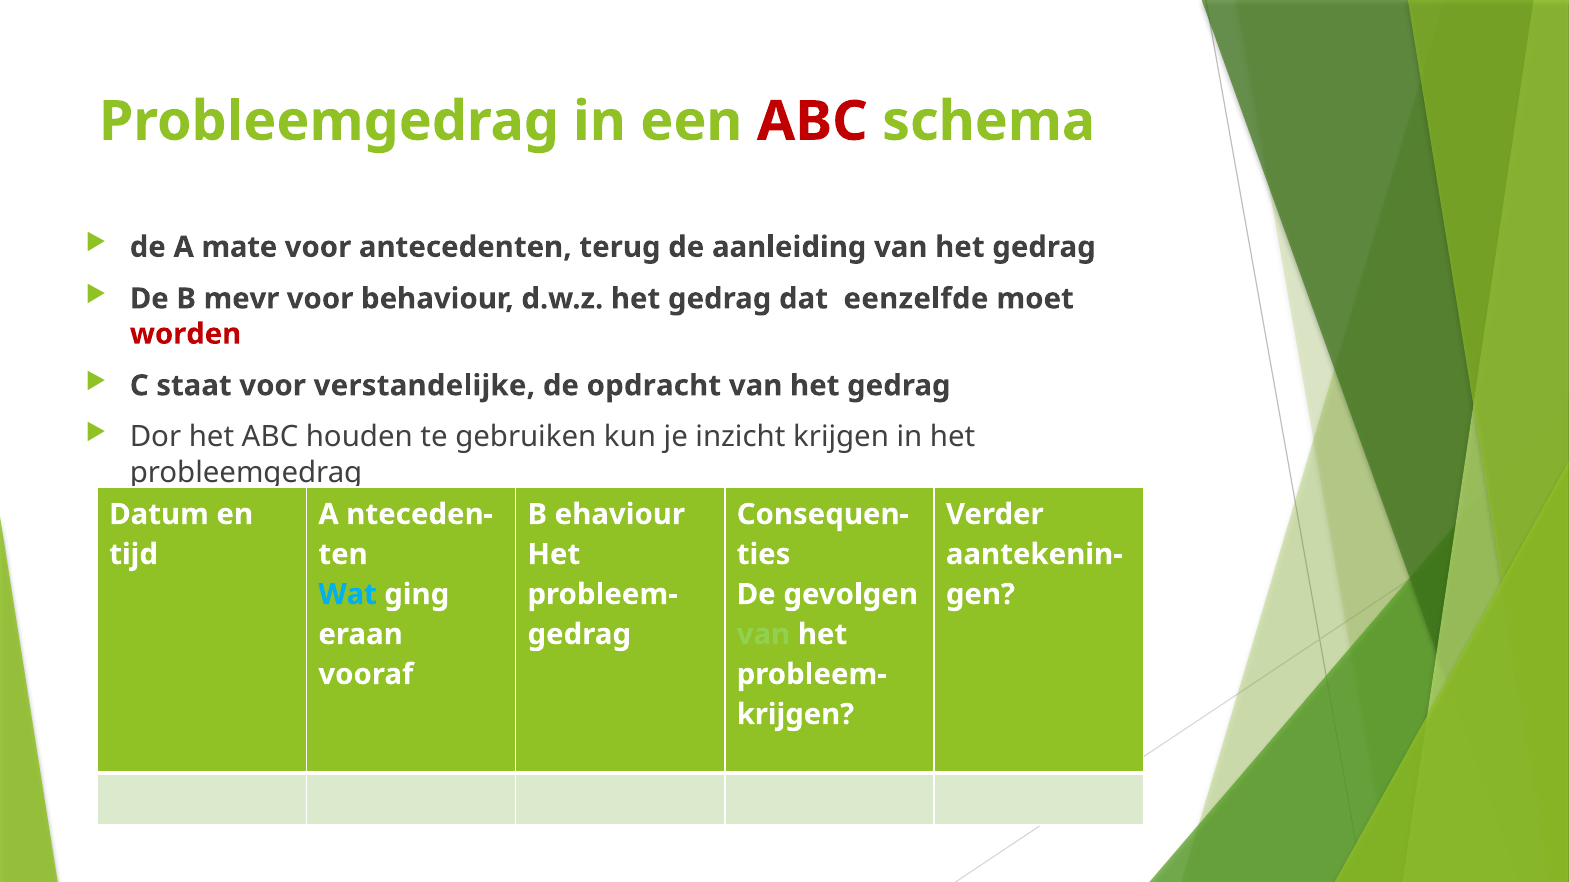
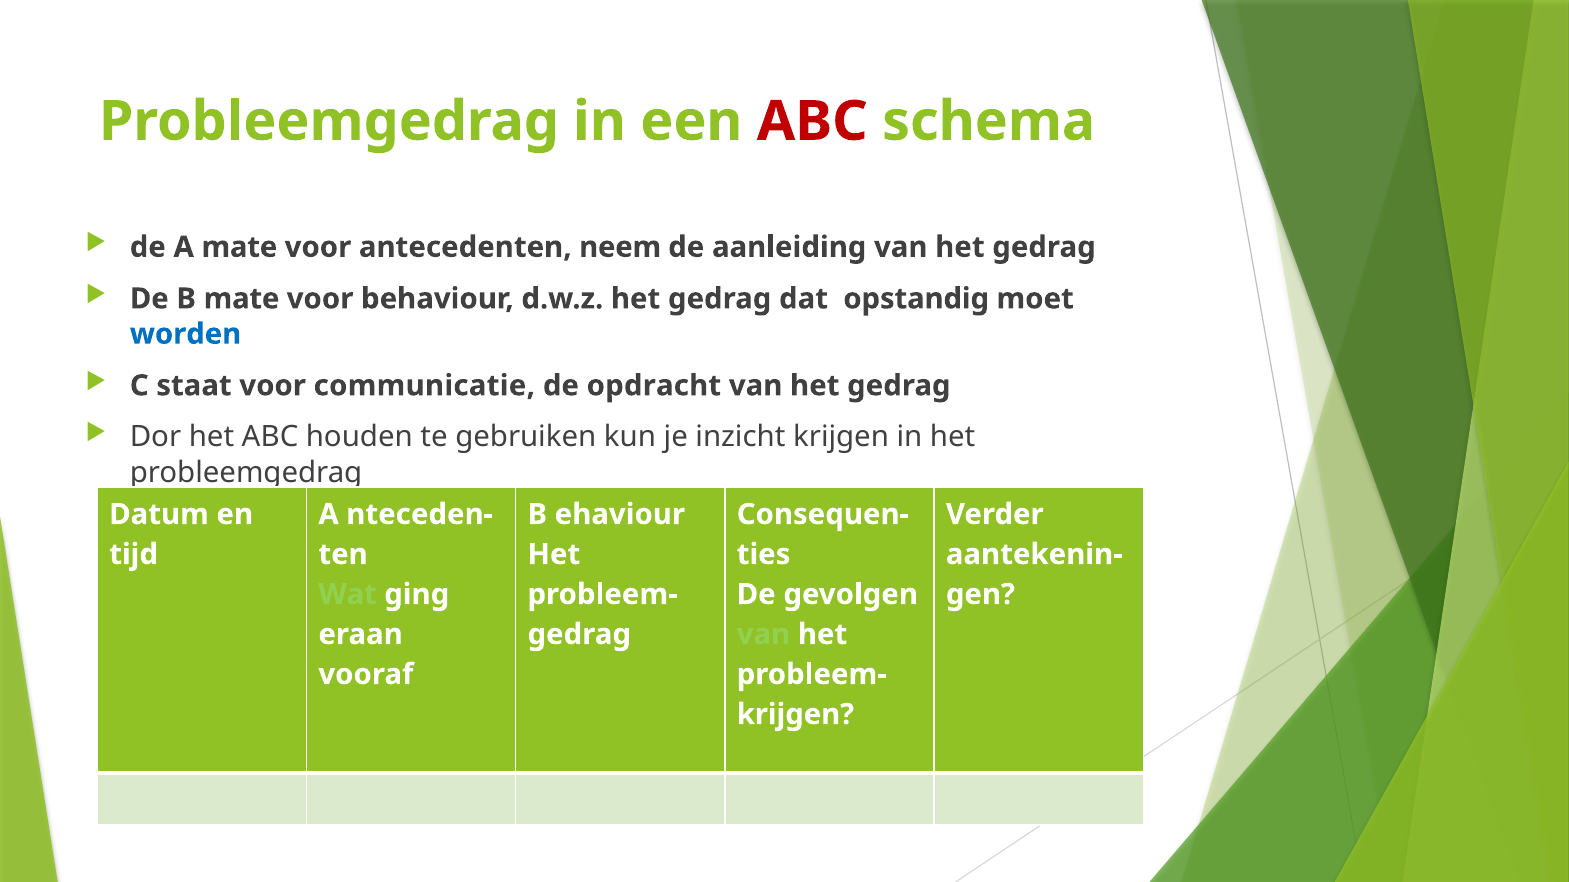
terug: terug -> neem (620, 247)
B mevr: mevr -> mate (242, 299)
eenzelfde: eenzelfde -> opstandig (916, 299)
worden colour: red -> blue (186, 334)
verstandelijke: verstandelijke -> communicatie (424, 386)
Wat colour: light blue -> light green (348, 595)
